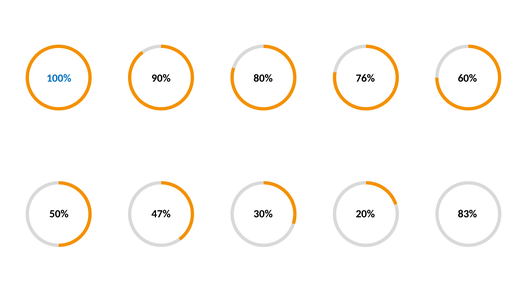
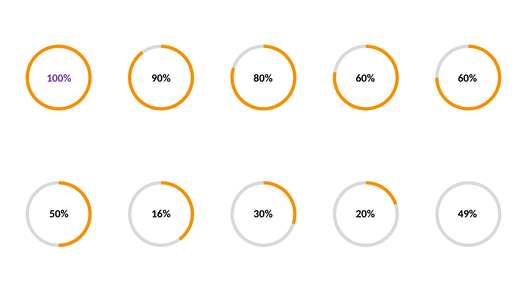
100% colour: blue -> purple (59, 78)
80% 76%: 76% -> 60% (365, 78)
47%: 47% -> 16% (161, 214)
83%: 83% -> 49% (467, 214)
